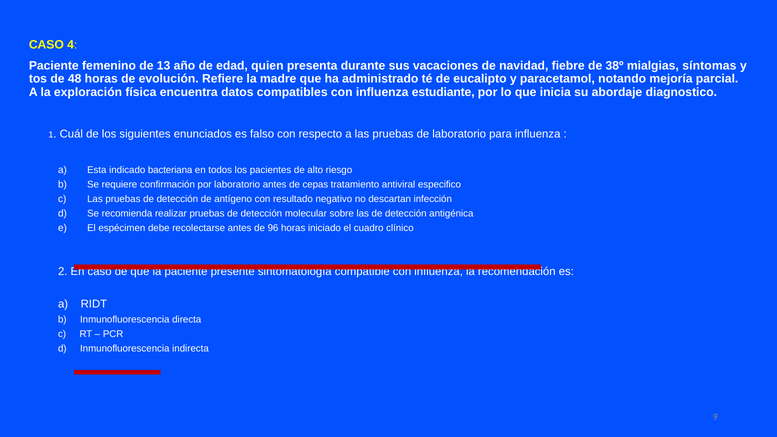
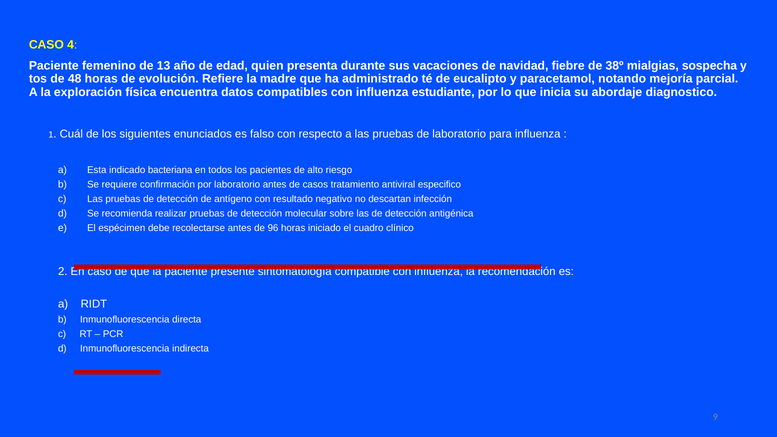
síntomas: síntomas -> sospecha (709, 66)
cepas: cepas -> casos (315, 184)
